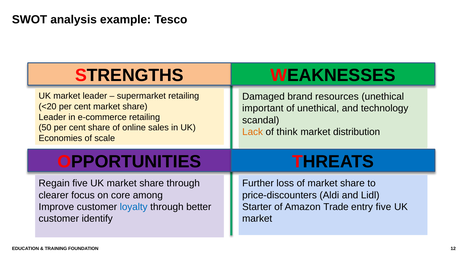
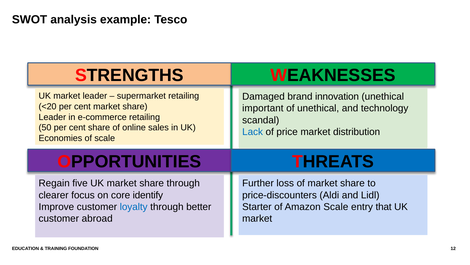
resources: resources -> innovation (337, 96)
Lack colour: orange -> blue (253, 132)
think: think -> price (287, 132)
among: among -> identify (148, 195)
Amazon Trade: Trade -> Scale (336, 206)
entry five: five -> that (384, 206)
identify: identify -> abroad (97, 218)
